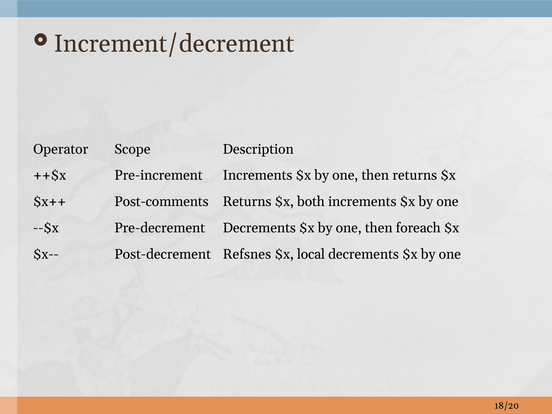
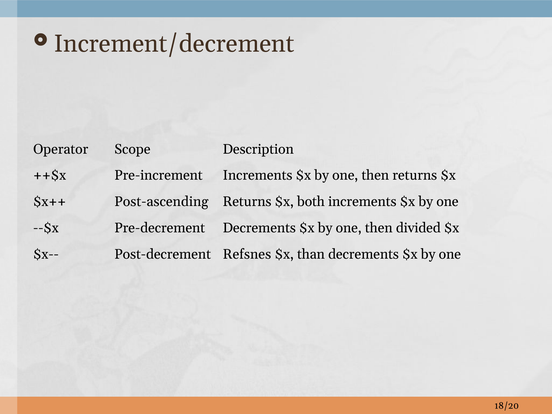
Post-comments: Post-comments -> Post-ascending (161, 202)
foreach: foreach -> divided (418, 228)
local: local -> than (311, 254)
